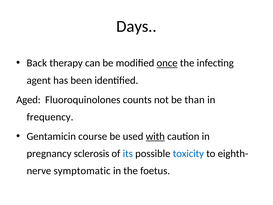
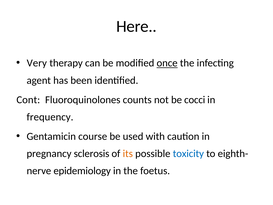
Days: Days -> Here (137, 26)
Back: Back -> Very (37, 63)
Aged: Aged -> Cont (28, 100)
than: than -> cocci (195, 100)
with underline: present -> none (155, 136)
its colour: blue -> orange (128, 153)
symptomatic: symptomatic -> epidemiology (82, 171)
